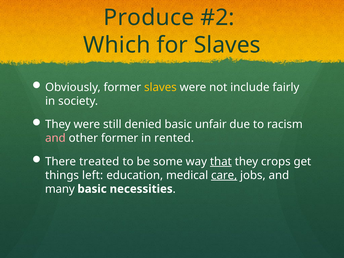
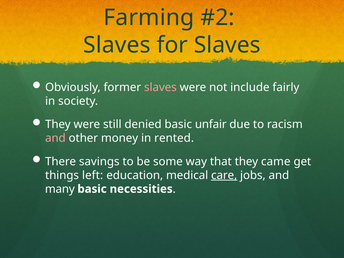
Produce: Produce -> Farming (149, 17)
Which: Which -> Slaves (117, 45)
slaves colour: yellow -> pink (160, 87)
other former: former -> money (120, 138)
treated: treated -> savings (99, 161)
that underline: present -> none (221, 161)
crops: crops -> came (276, 161)
